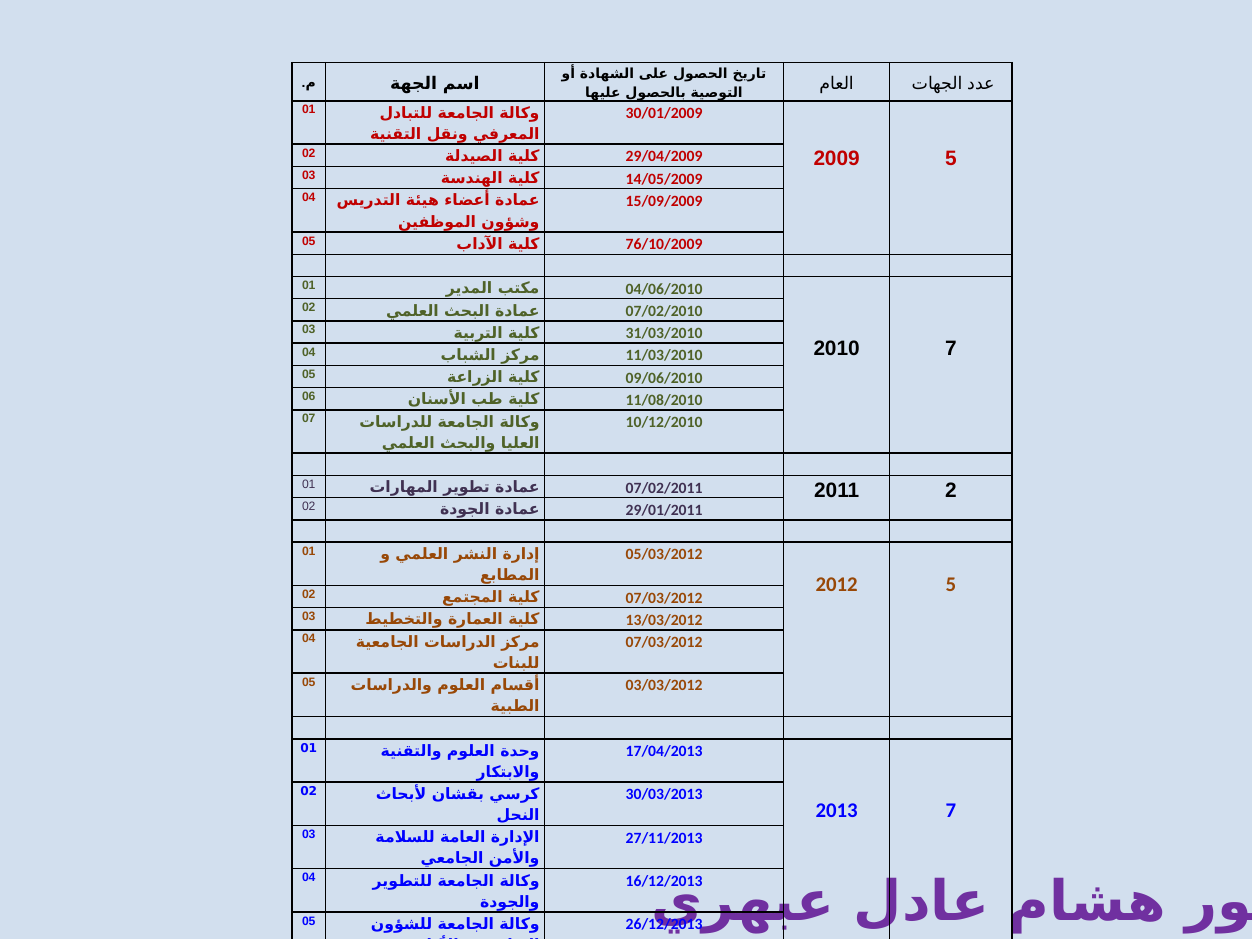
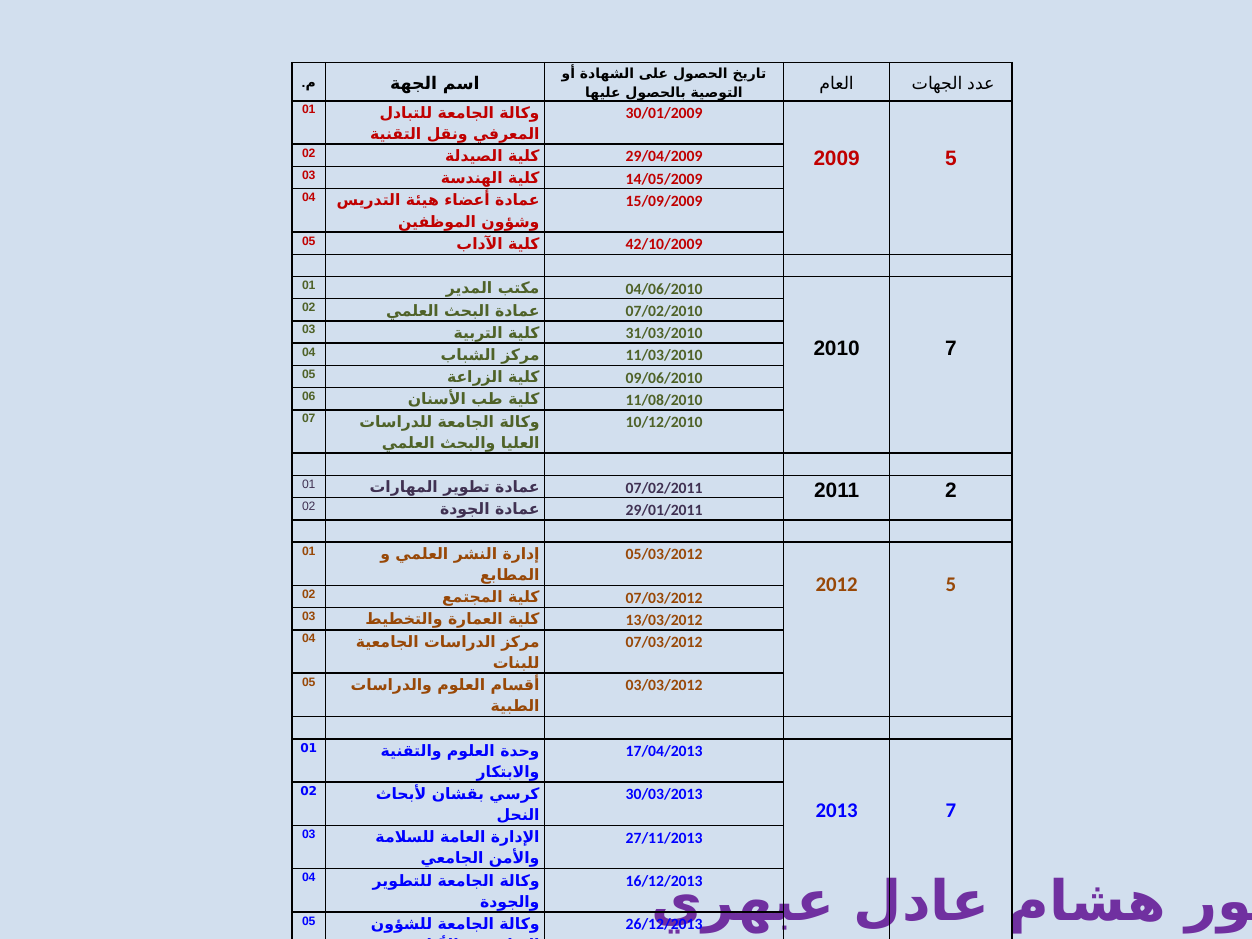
76/10/2009: 76/10/2009 -> 42/10/2009 (664, 244)
